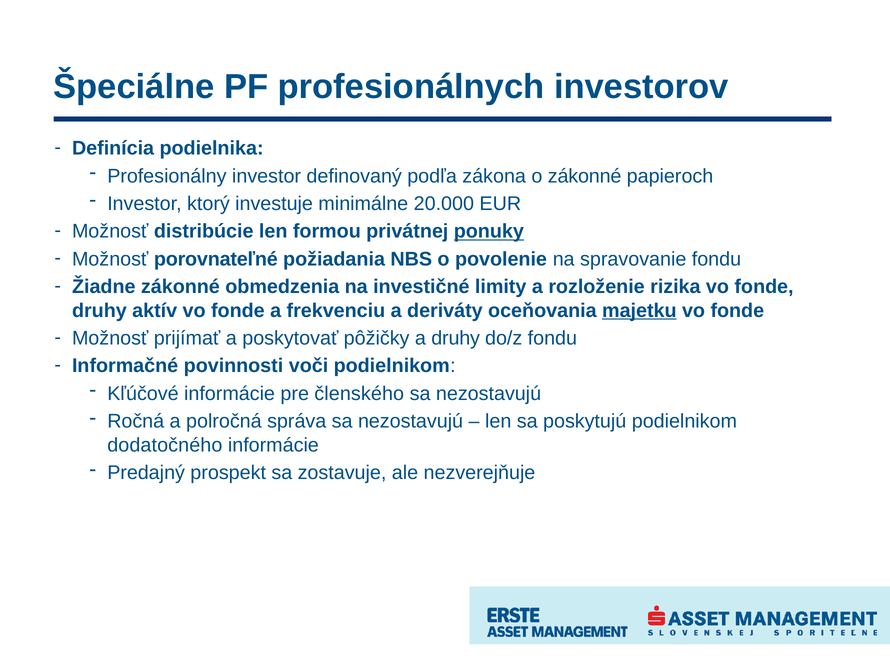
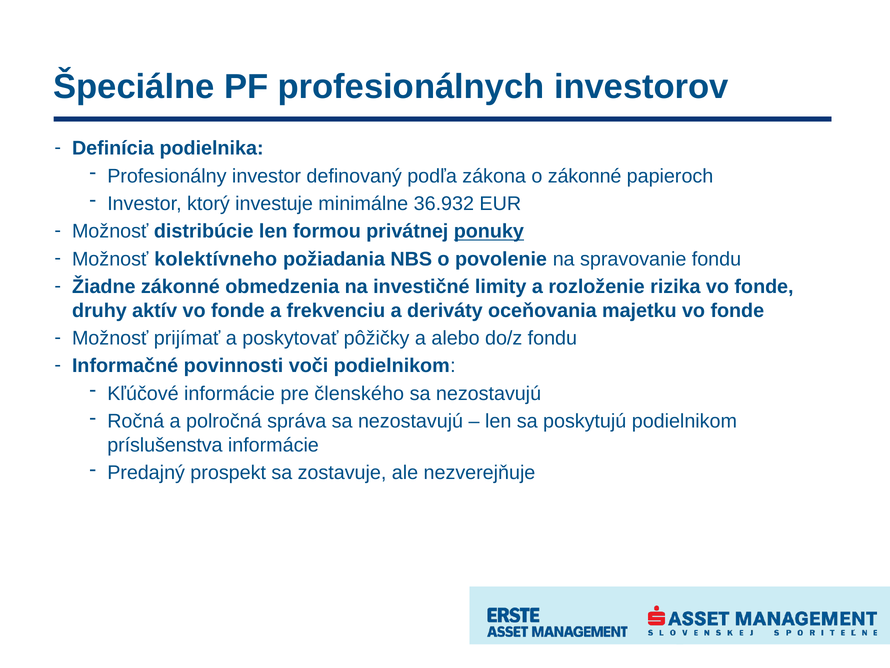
20.000: 20.000 -> 36.932 (444, 204)
porovnateľné: porovnateľné -> kolektívneho (216, 259)
majetku underline: present -> none (639, 310)
a druhy: druhy -> alebo (456, 338)
dodatočného: dodatočného -> príslušenstva (165, 445)
